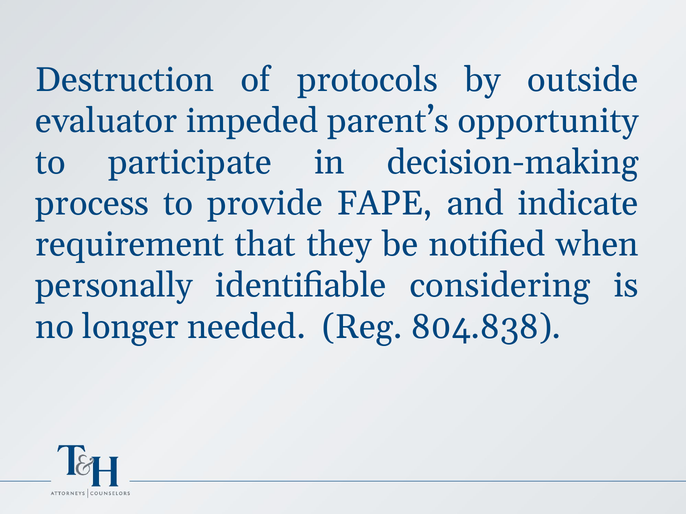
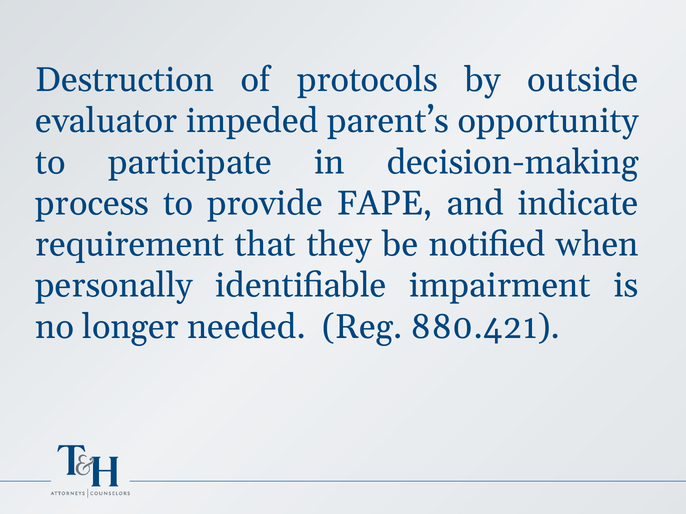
considering: considering -> impairment (500, 286)
804.838: 804.838 -> 880.421 (485, 327)
